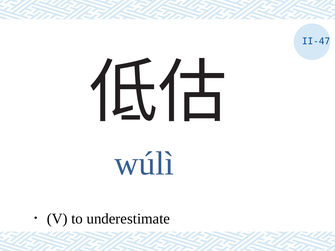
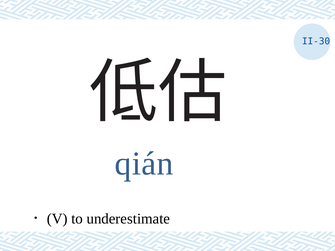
II-47: II-47 -> II-30 (316, 41)
wúlì: wúlì -> qián (144, 164)
